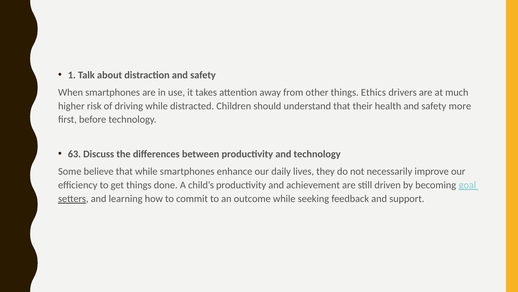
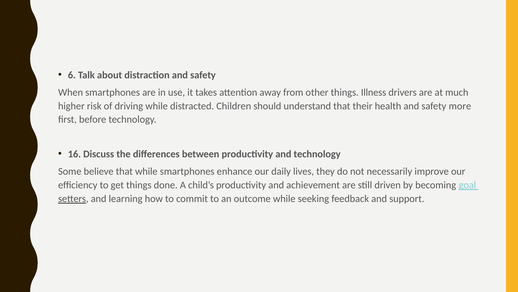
1: 1 -> 6 (72, 75)
Ethics: Ethics -> Illness (374, 92)
63: 63 -> 16 (74, 154)
